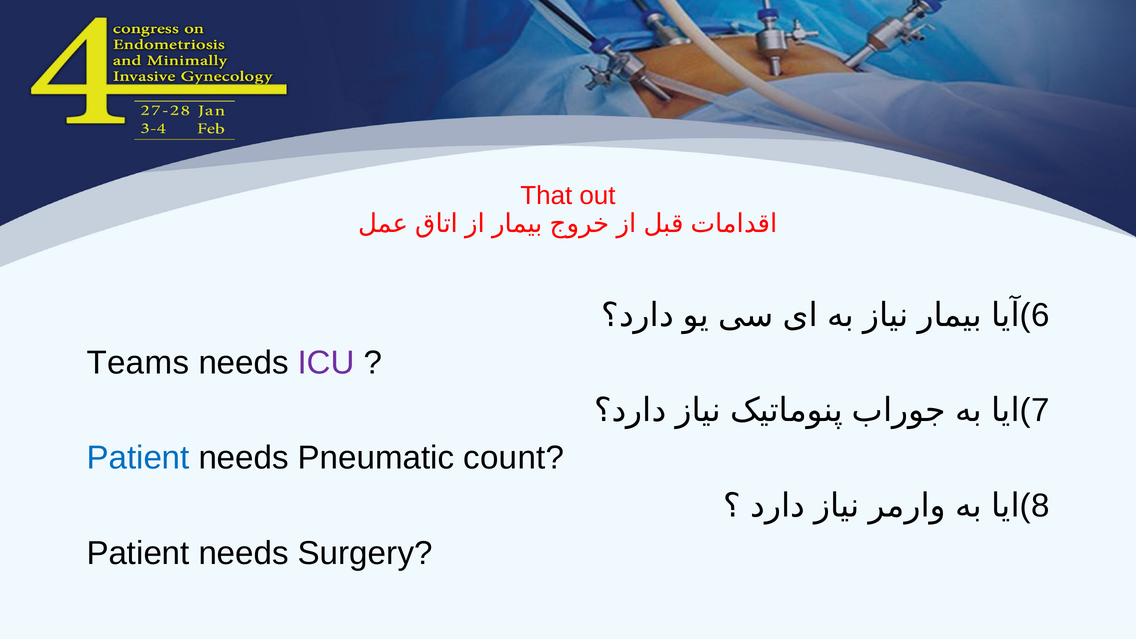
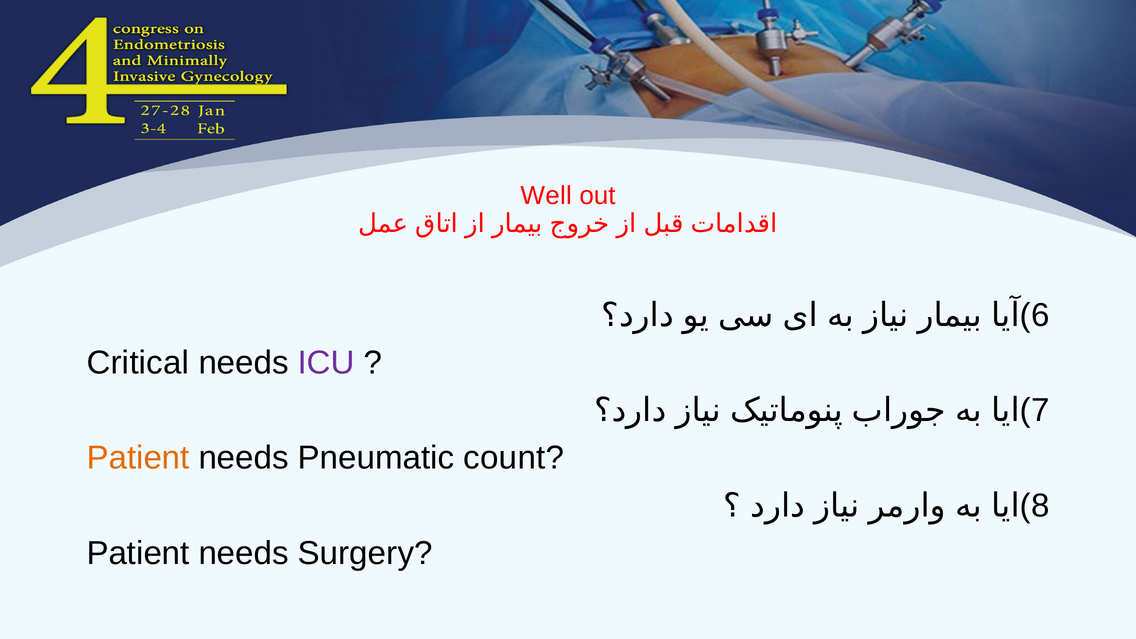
That: That -> Well (546, 195)
Teams: Teams -> Critical (138, 363)
Patient colour: blue -> orange (138, 458)
